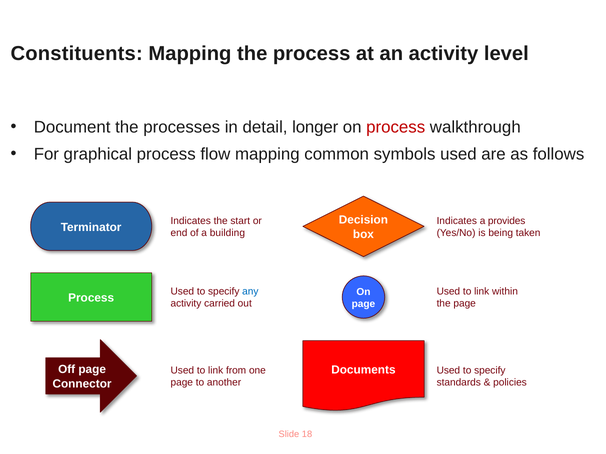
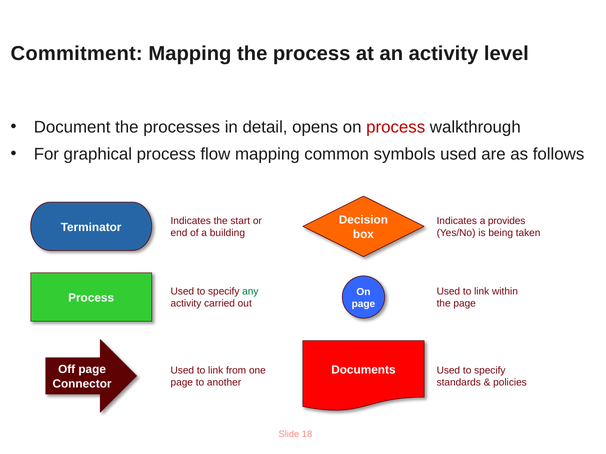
Constituents: Constituents -> Commitment (77, 54)
longer: longer -> opens (315, 127)
any colour: blue -> green (250, 292)
